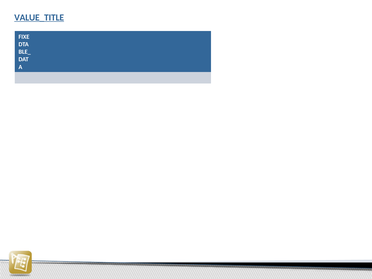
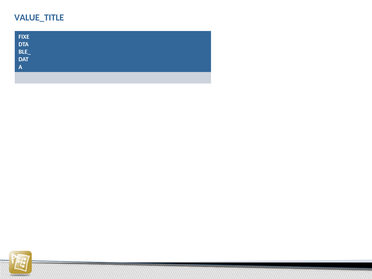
VALUE_TITLE underline: present -> none (39, 18)
